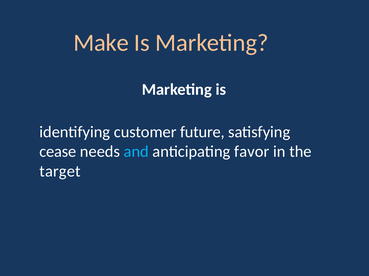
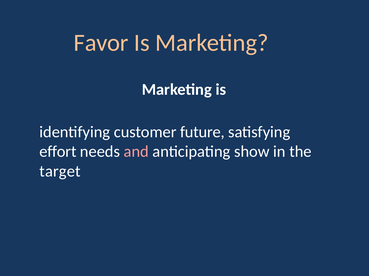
Make: Make -> Favor (101, 43)
cease: cease -> effort (58, 152)
and colour: light blue -> pink (136, 152)
favor: favor -> show (252, 152)
